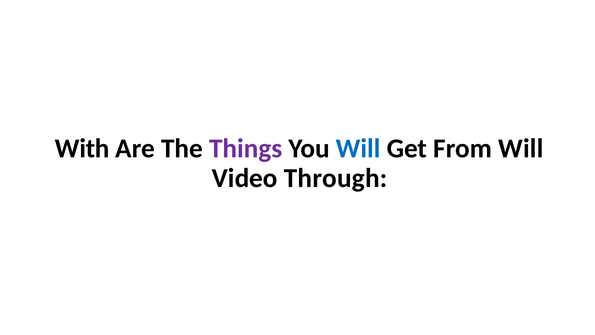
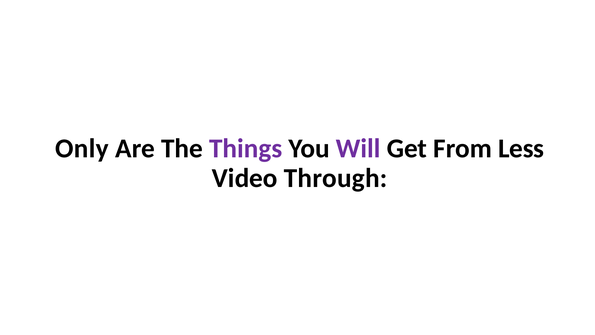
With: With -> Only (82, 148)
Will colour: blue -> purple (358, 148)
From Will: Will -> Less (521, 148)
